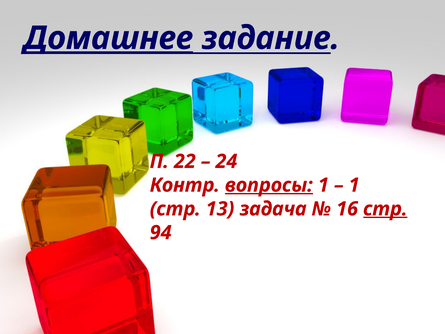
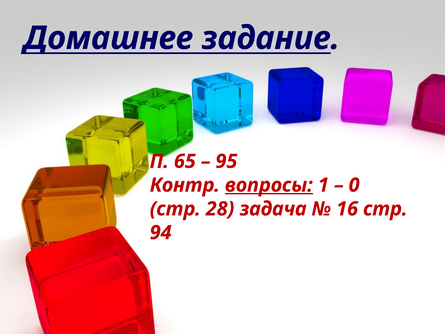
Домашнее underline: present -> none (108, 38)
22: 22 -> 65 (185, 161)
24: 24 -> 95 (226, 161)
1: 1 -> 0 (354, 185)
13: 13 -> 28 (220, 209)
стр underline: present -> none (385, 209)
